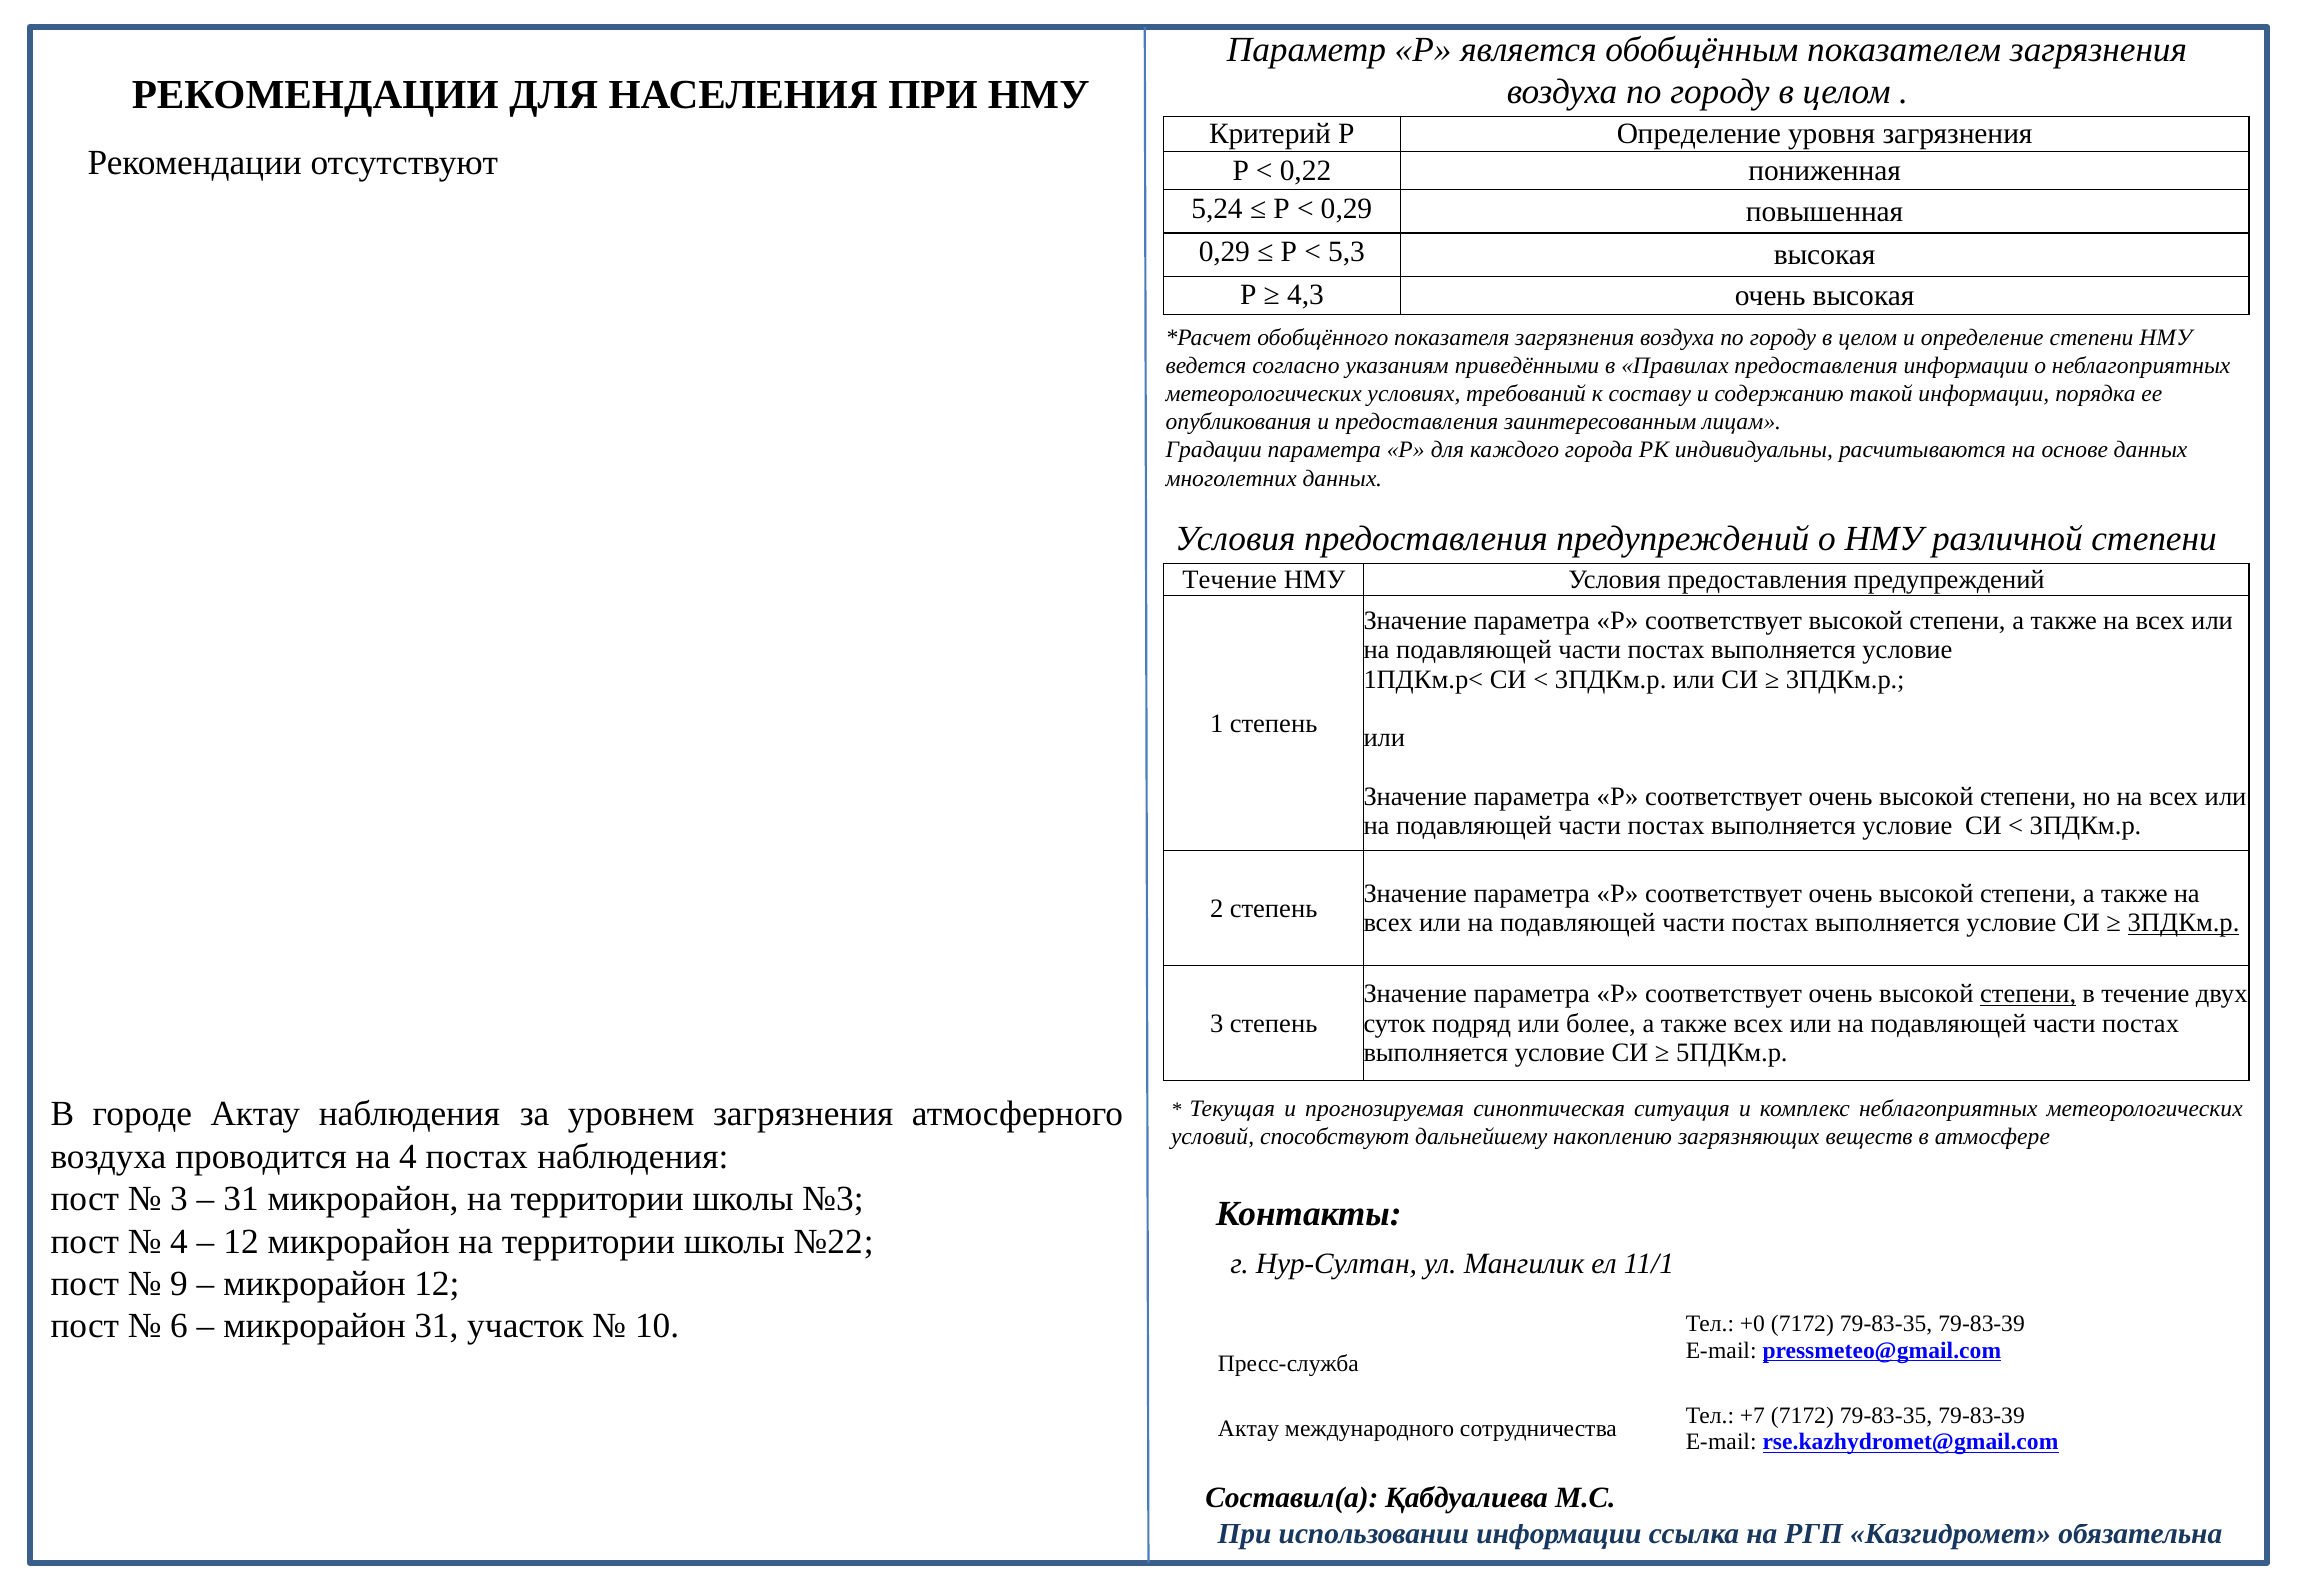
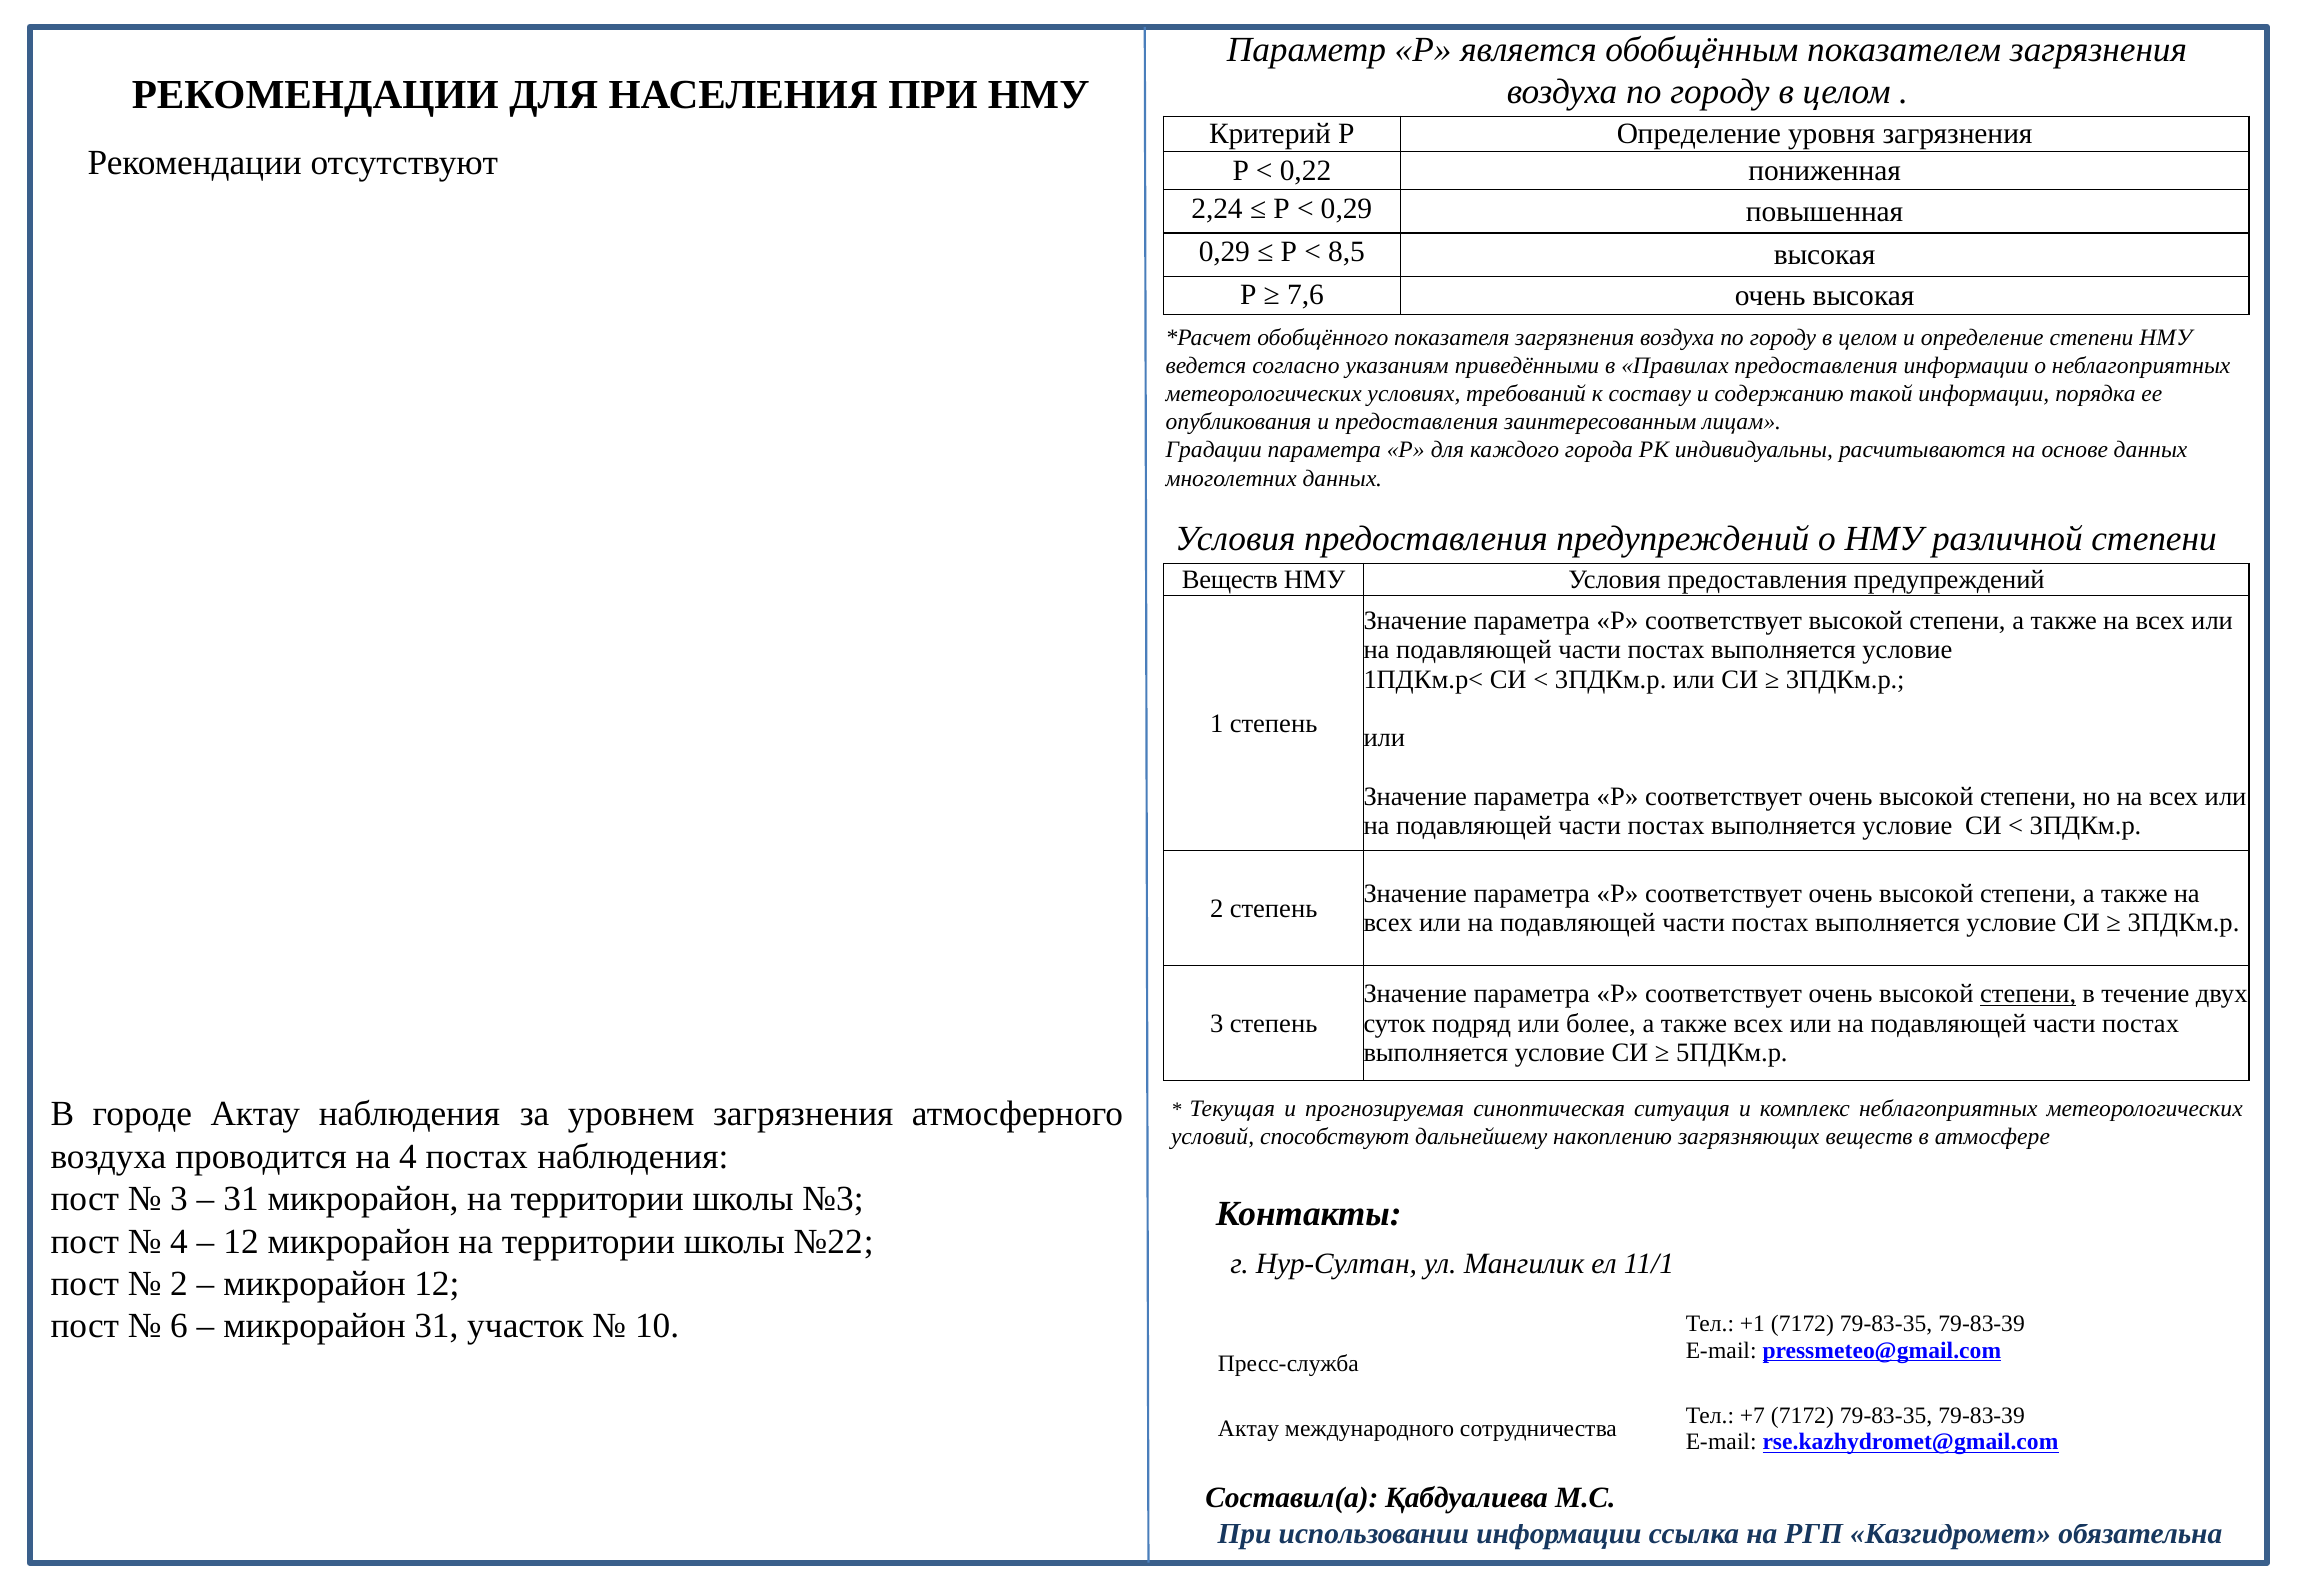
5,24: 5,24 -> 2,24 (1217, 208)
5,3: 5,3 -> 8,5 (1346, 252)
4,3: 4,3 -> 7,6 (1306, 295)
Течение: Течение -> Веществ (1230, 580)
3ПДКм.р underline: present -> none (2184, 923)
9: 9 -> 2 (179, 1284)
+0: +0 -> +1 (1752, 1324)
